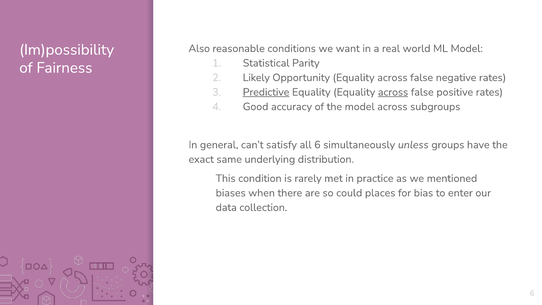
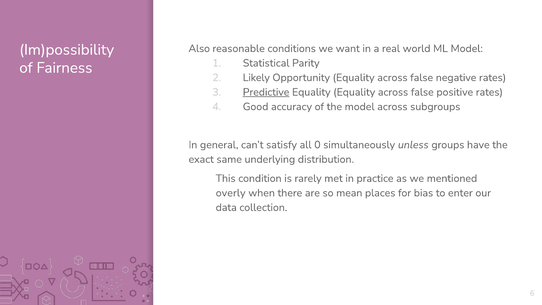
across underline: present -> none (393, 92)
all 6: 6 -> 0 (317, 145)
biases: biases -> overly (231, 193)
could: could -> mean (349, 193)
